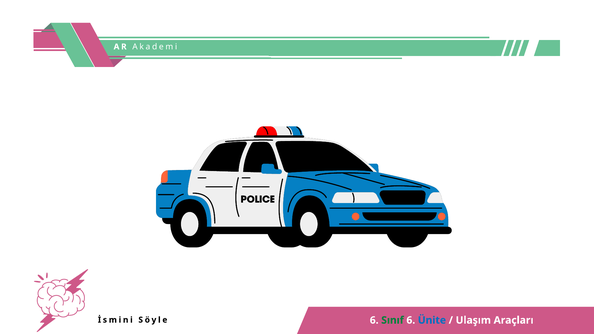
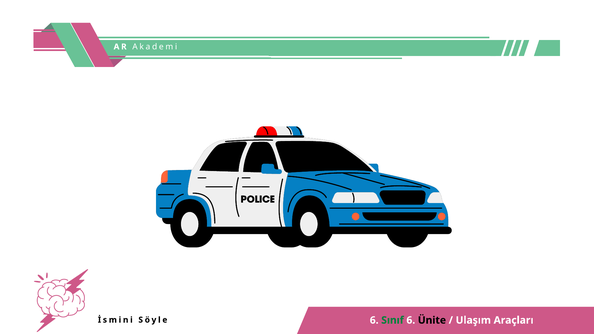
Ünite colour: blue -> black (432, 320)
